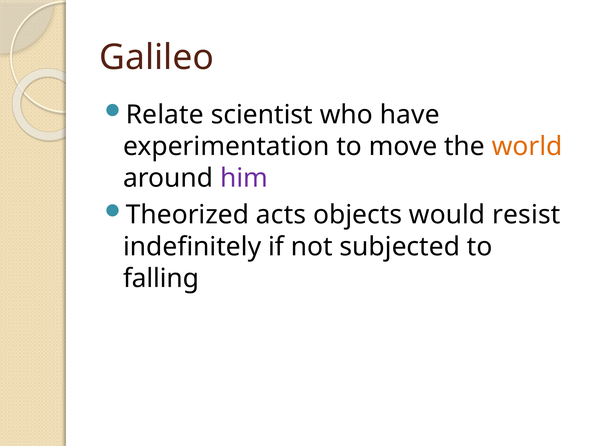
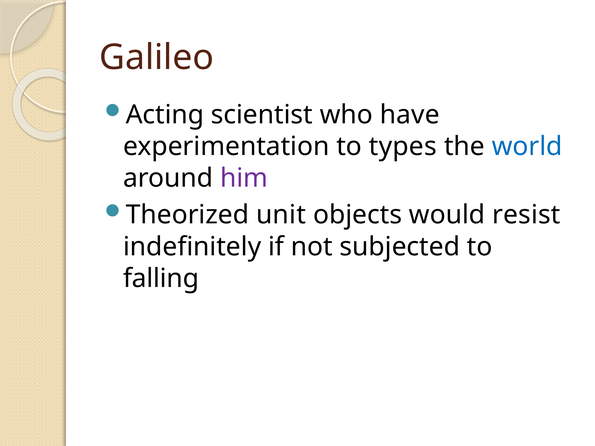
Relate: Relate -> Acting (165, 115)
move: move -> types (403, 147)
world colour: orange -> blue (527, 147)
acts: acts -> unit (281, 215)
